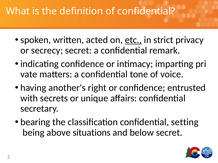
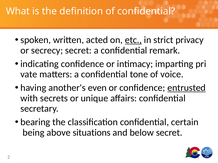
right: right -> even (97, 88)
entrusted underline: none -> present (187, 88)
setting: setting -> certain (185, 122)
